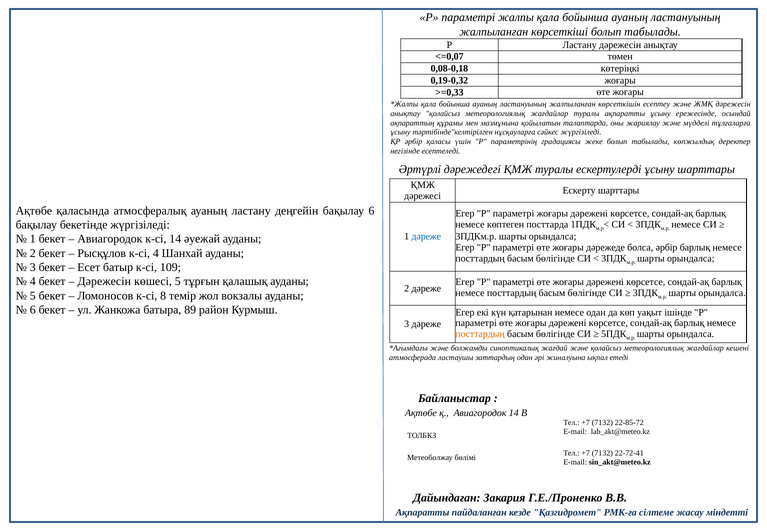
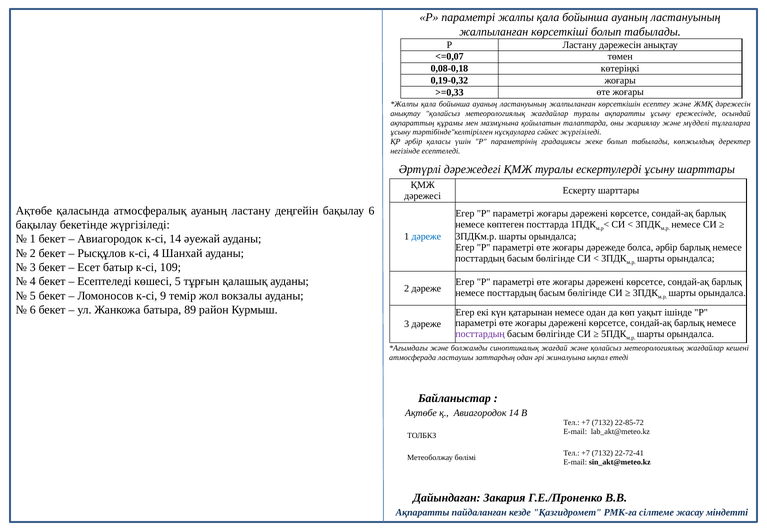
Дәрежесін: Дәрежесін -> Есептеледі (104, 282)
8: 8 -> 9 (163, 296)
посттардың colour: orange -> purple (480, 334)
